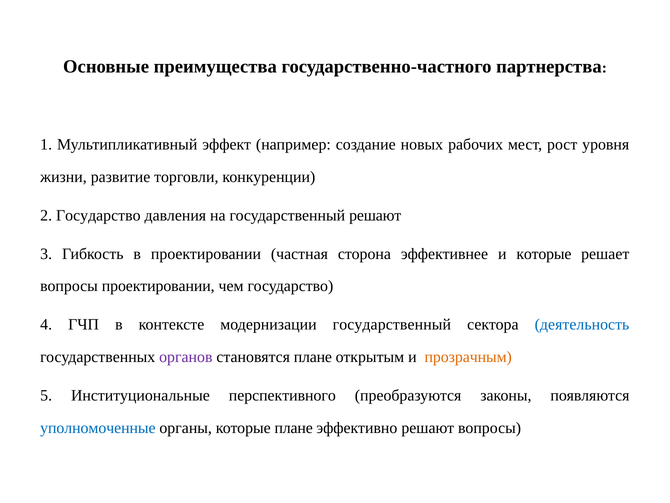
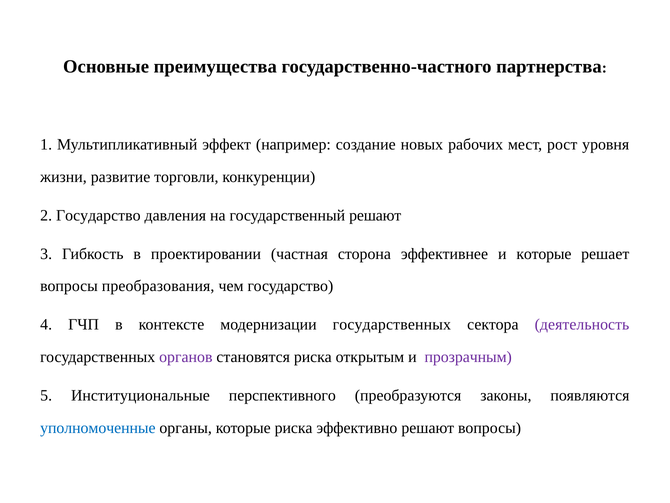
вопросы проектировании: проектировании -> преобразования (158, 286)
модернизации государственный: государственный -> государственных (392, 324)
деятельность colour: blue -> purple (582, 324)
становятся плане: плане -> риска (313, 357)
прозрачным colour: orange -> purple (468, 357)
которые плане: плане -> риска (294, 427)
